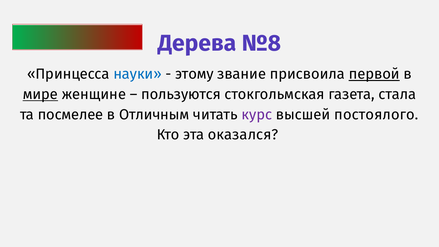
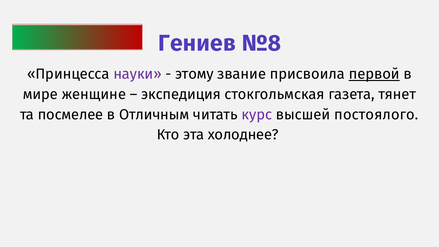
Дерева: Дерева -> Гениев (197, 43)
науки colour: blue -> purple (137, 74)
мире underline: present -> none (40, 94)
пользуются: пользуются -> экспедиция (181, 94)
стала: стала -> тянет (397, 94)
оказался: оказался -> холоднее (243, 135)
